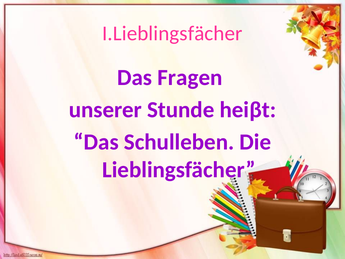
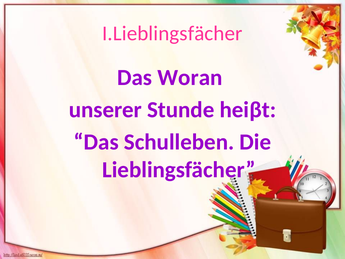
Fragen: Fragen -> Woran (190, 78)
